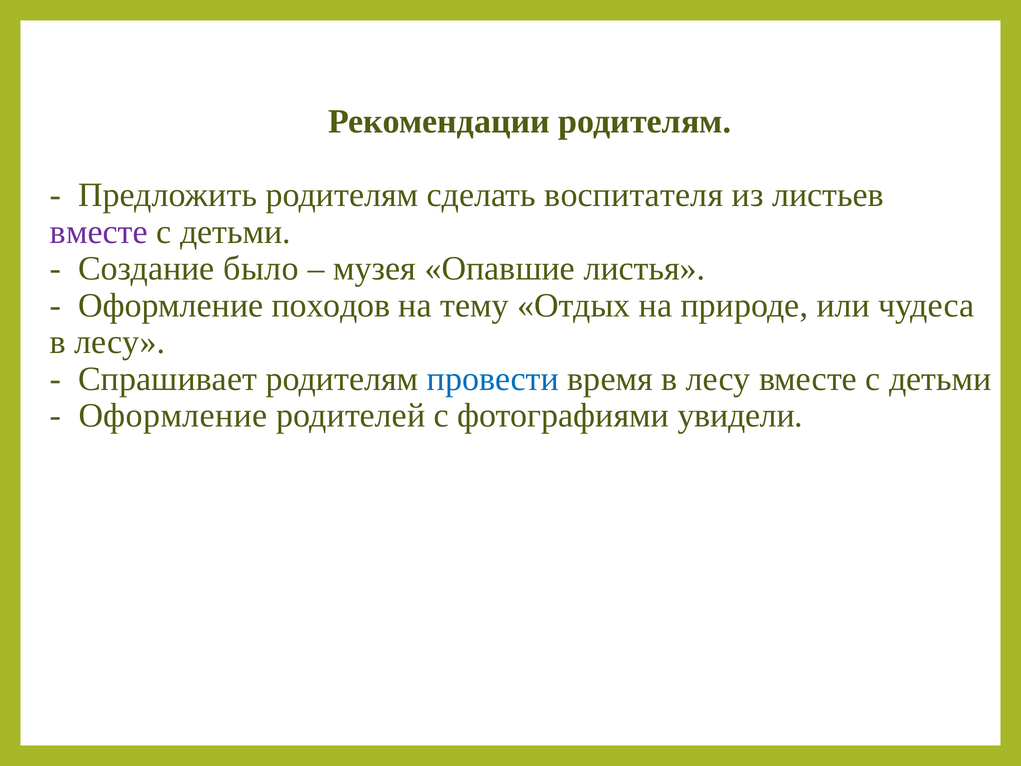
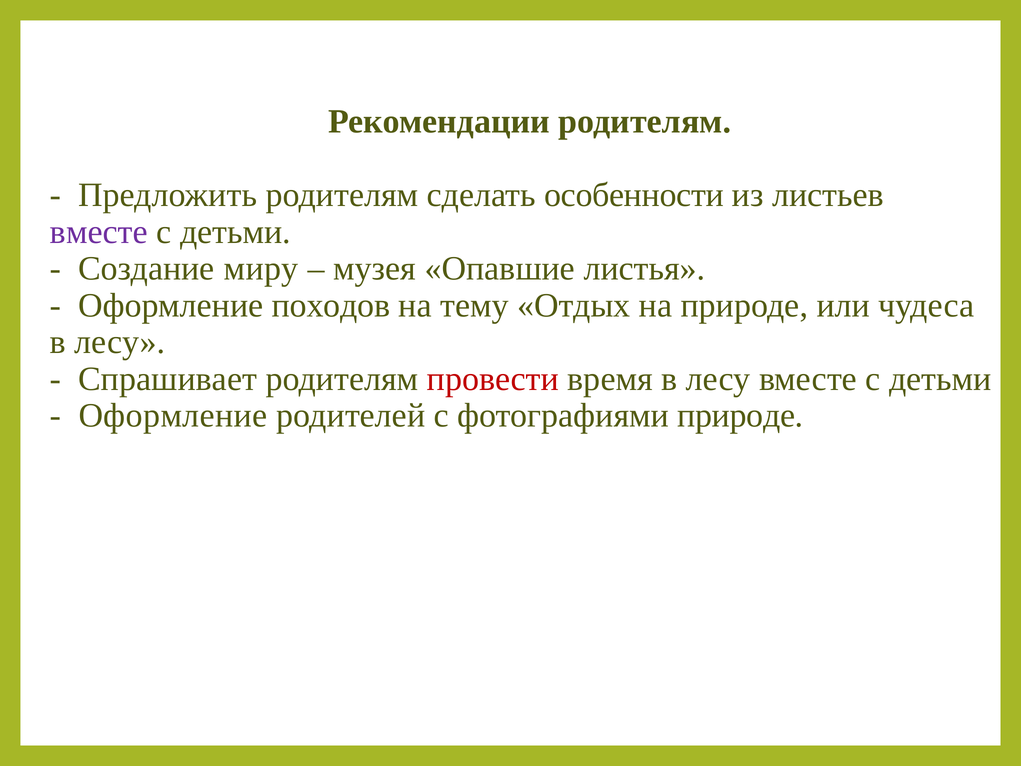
воспитателя: воспитателя -> особенности (634, 195)
было: было -> миру (261, 268)
провести colour: blue -> red (493, 379)
фотографиями увидели: увидели -> природе (740, 415)
